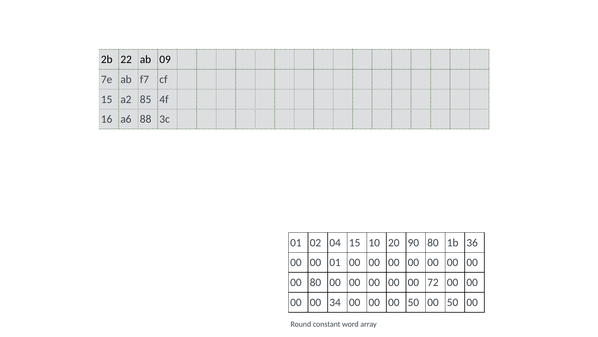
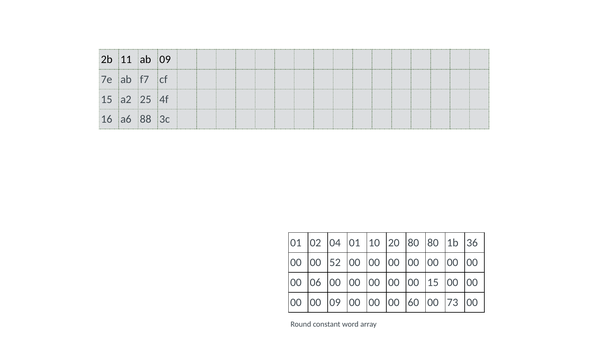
22: 22 -> 11 (126, 59)
85: 85 -> 25 (146, 99)
04 15: 15 -> 01 (355, 242)
20 90: 90 -> 80 (413, 242)
00 01: 01 -> 52 (335, 262)
00 80: 80 -> 06 (315, 282)
00 72: 72 -> 15 (433, 282)
00 34: 34 -> 09 (335, 302)
00 00 50: 50 -> 60 (413, 302)
50: 50 -> 73 (453, 302)
